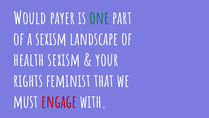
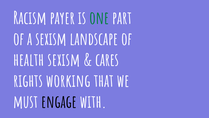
Would: Would -> Racism (30, 18)
your: your -> cares (107, 60)
feminist: feminist -> working (68, 81)
engage colour: red -> black (59, 102)
